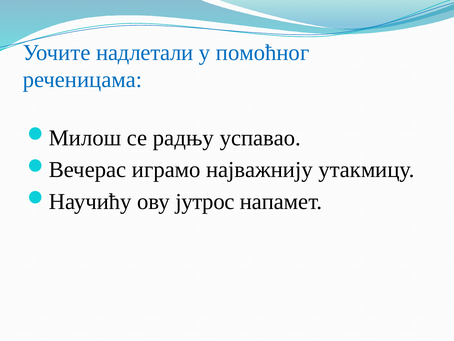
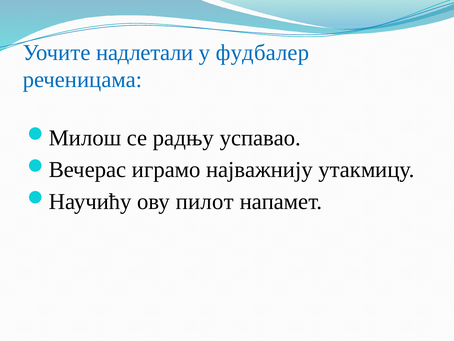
помоћног: помоћног -> фудбалер (263, 52)
јутрос: јутрос -> пилот (205, 201)
